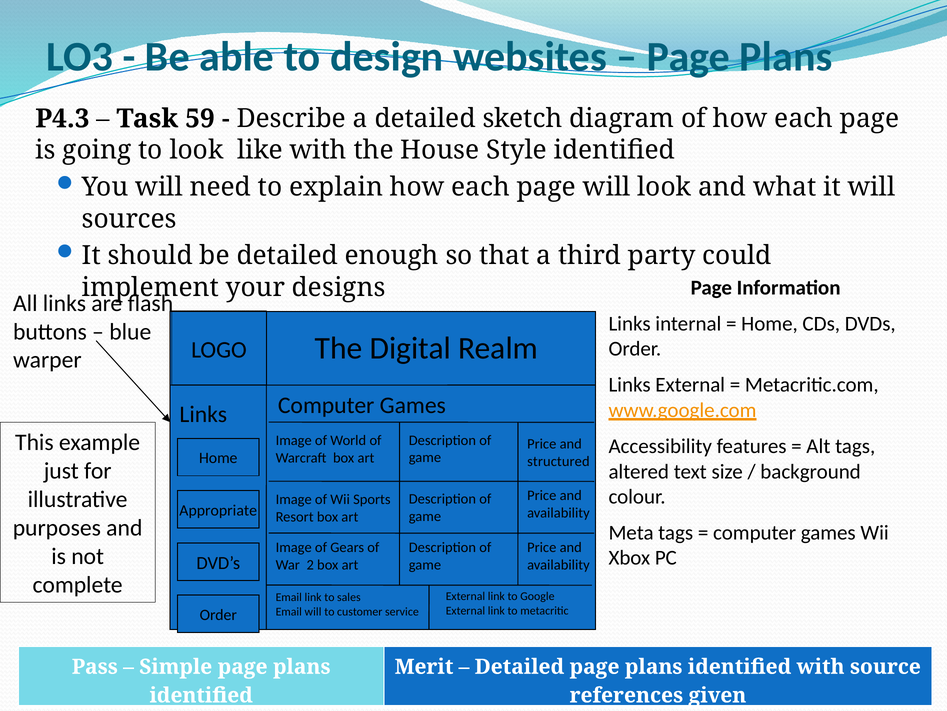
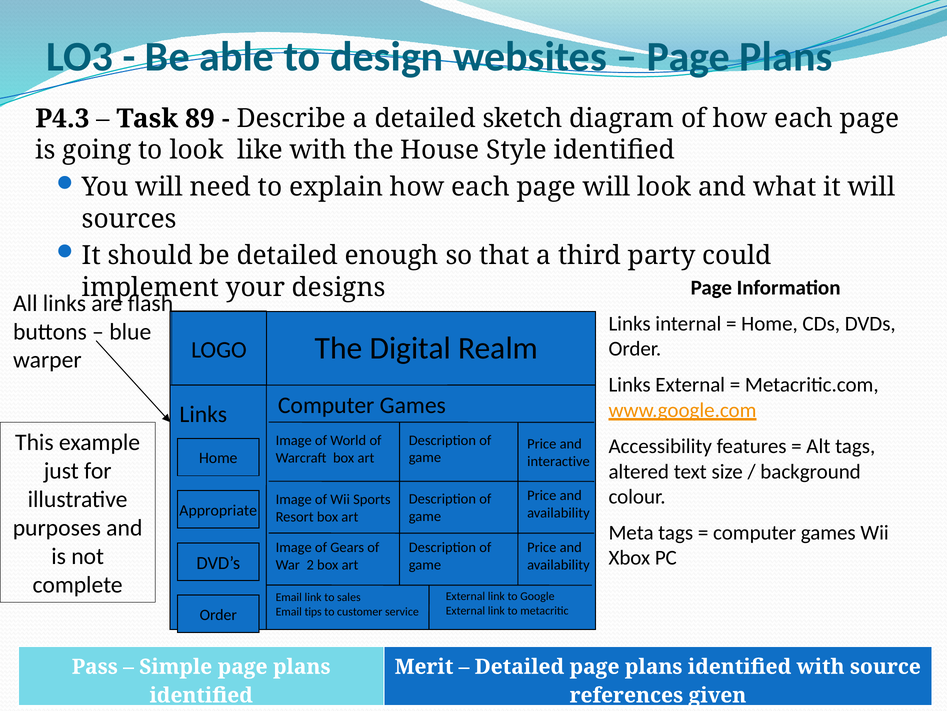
59: 59 -> 89 (200, 119)
structured: structured -> interactive (559, 461)
Email will: will -> tips (313, 611)
